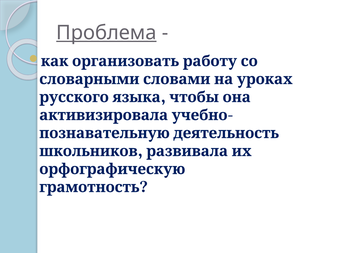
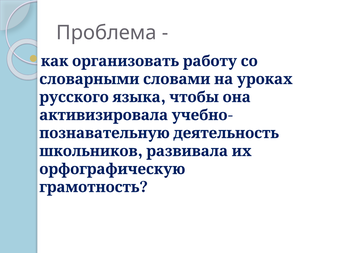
Проблема underline: present -> none (106, 33)
